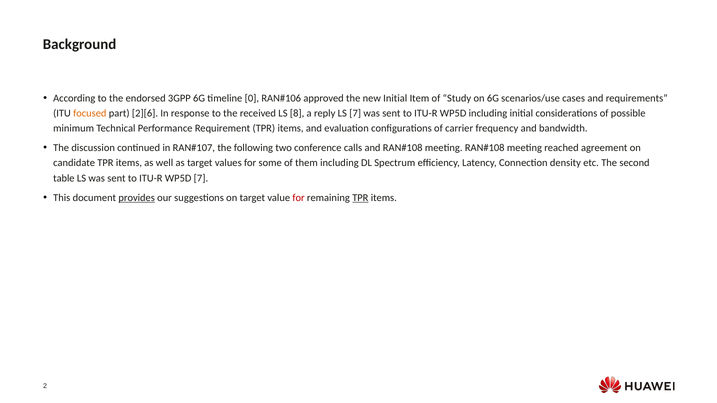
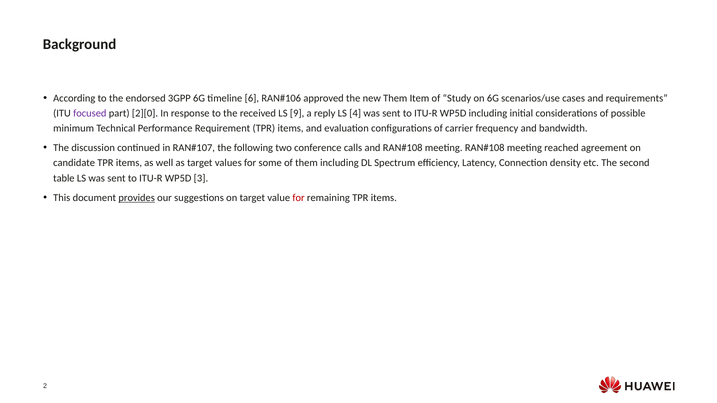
0: 0 -> 6 (252, 98)
new Initial: Initial -> Them (395, 98)
focused colour: orange -> purple (90, 113)
2][6: 2][6 -> 2][0 (145, 113)
8: 8 -> 9 (297, 113)
LS 7: 7 -> 4 (355, 113)
WP5D 7: 7 -> 3 (201, 178)
TPR underline: present -> none (360, 198)
